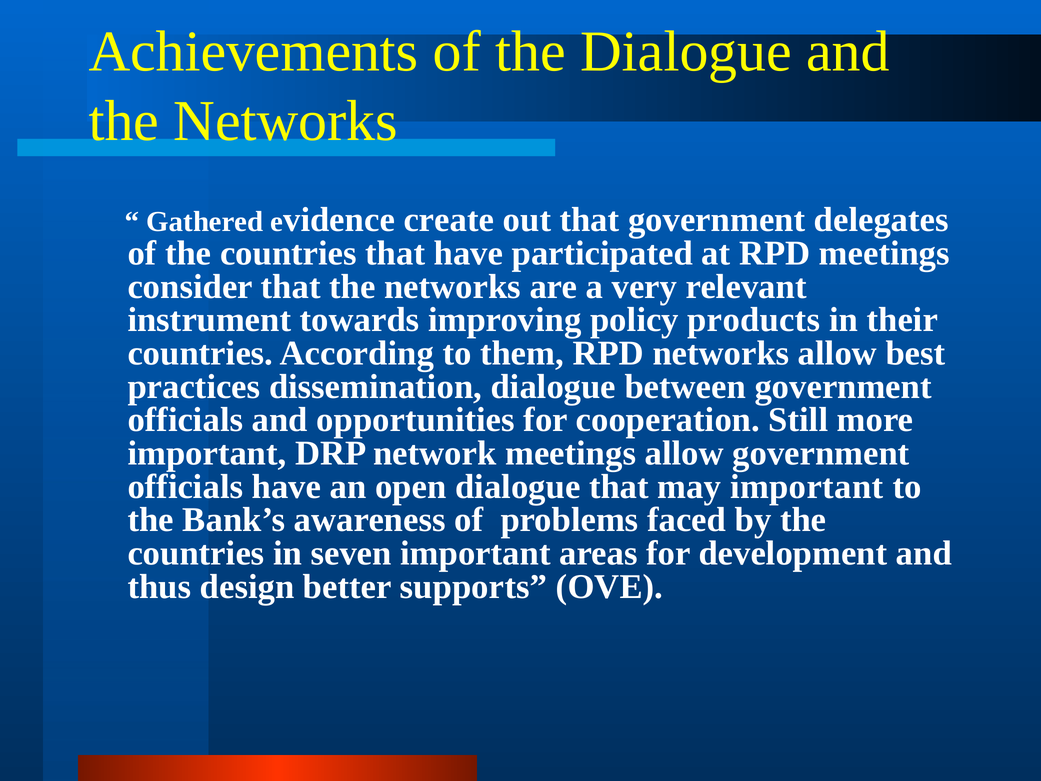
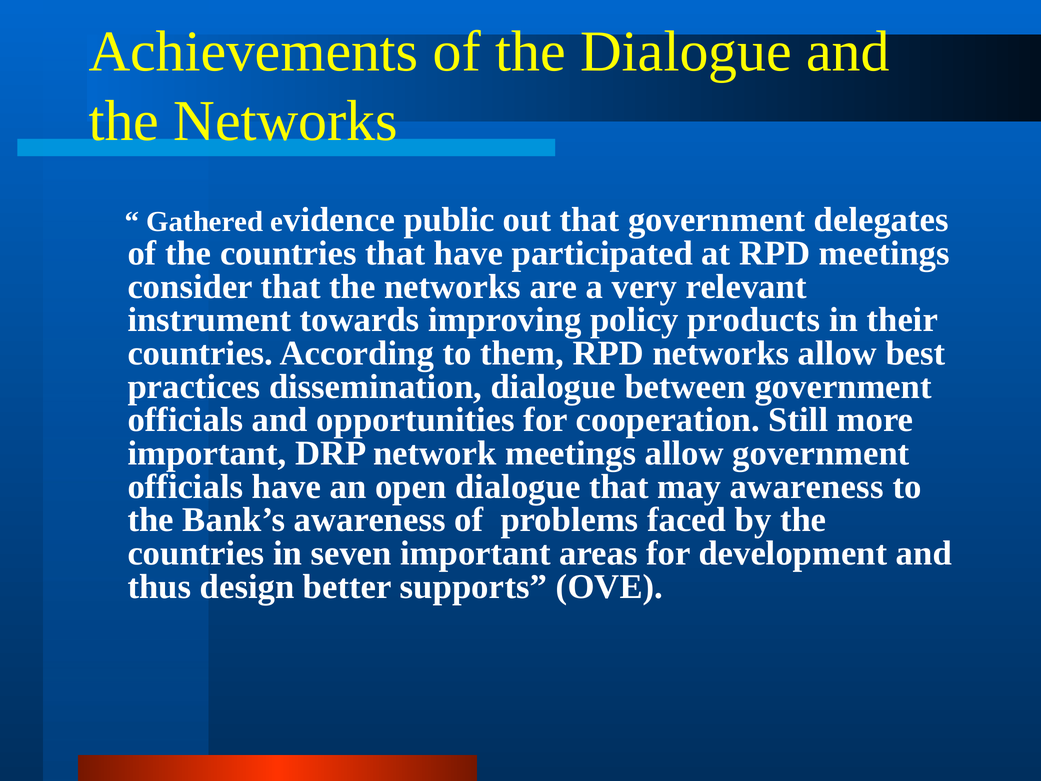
create: create -> public (449, 220)
may important: important -> awareness (807, 487)
